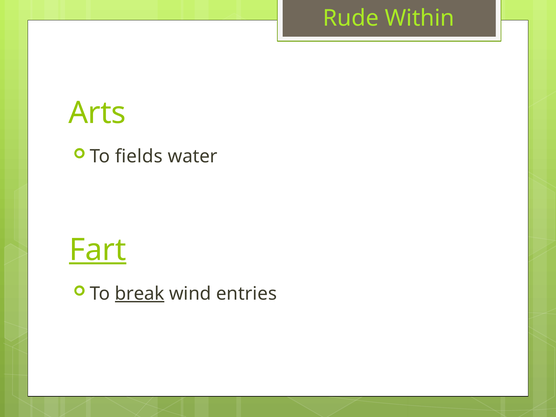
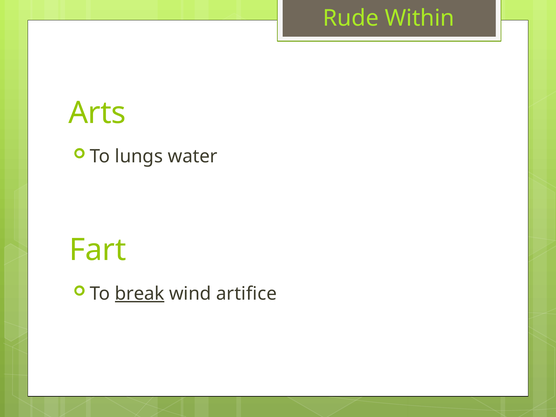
fields: fields -> lungs (139, 157)
Fart underline: present -> none (98, 250)
entries: entries -> artifice (246, 294)
